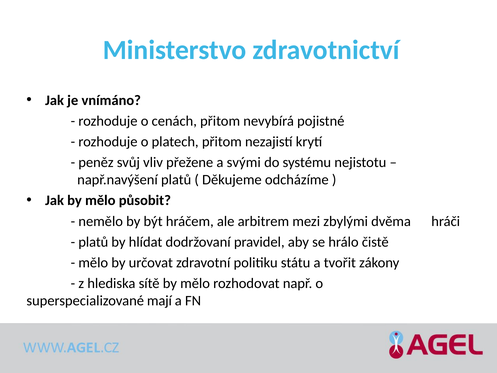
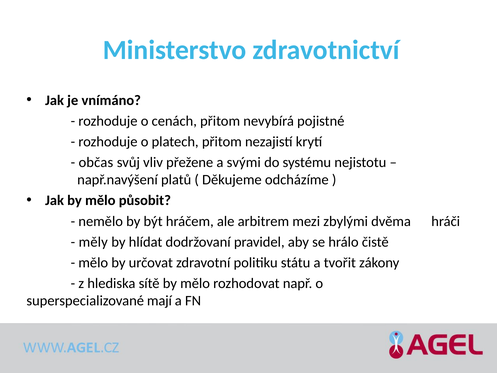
peněz: peněz -> občas (96, 162)
platů: platů -> měly (93, 242)
